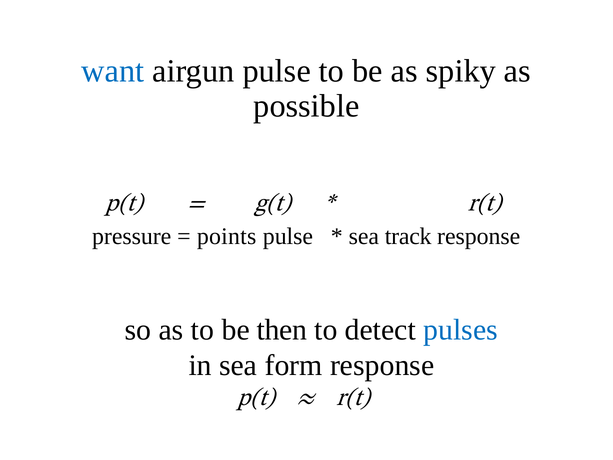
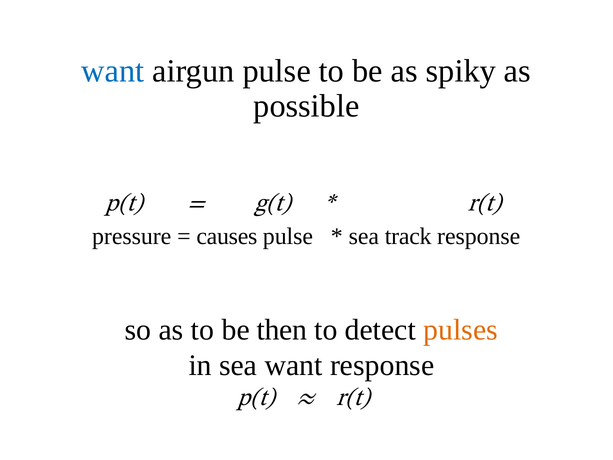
points: points -> causes (227, 236)
pulses colour: blue -> orange (461, 330)
sea form: form -> want (294, 365)
